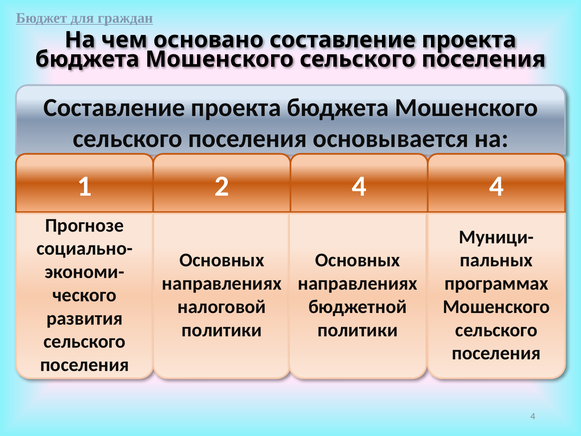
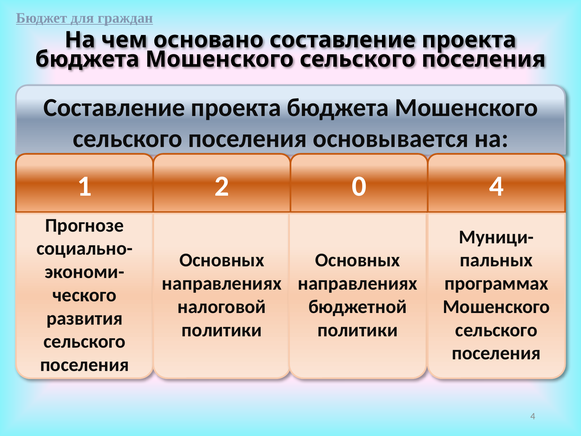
2 4: 4 -> 0 (359, 186)
